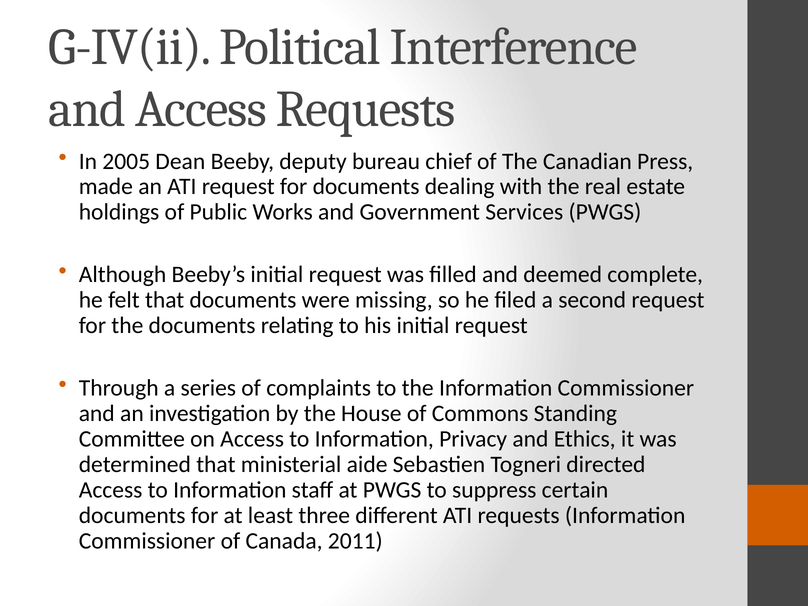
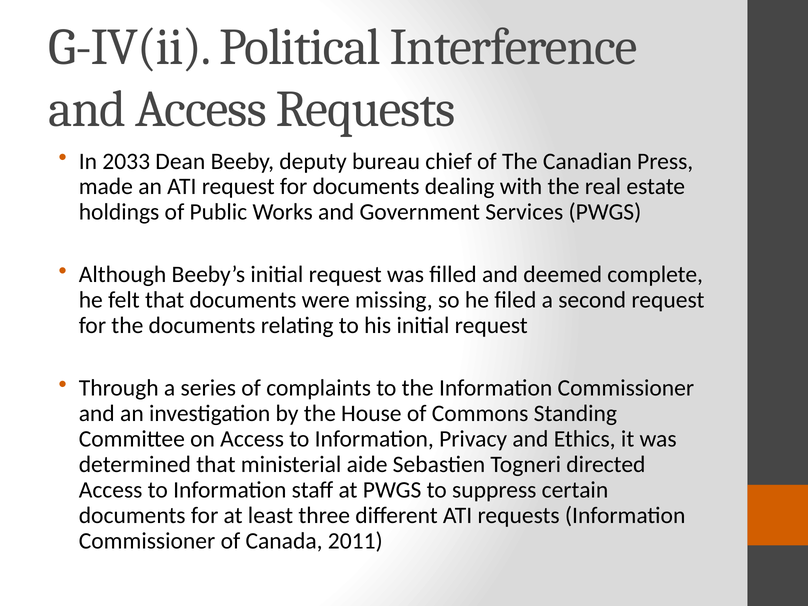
2005: 2005 -> 2033 (126, 161)
